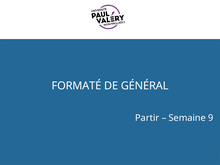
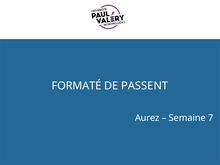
GÉNÉRAL: GÉNÉRAL -> PASSENT (145, 86)
Partir: Partir -> Aurez (147, 118)
9: 9 -> 7 (211, 118)
